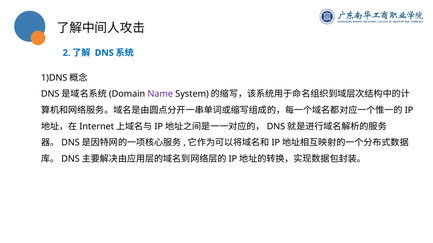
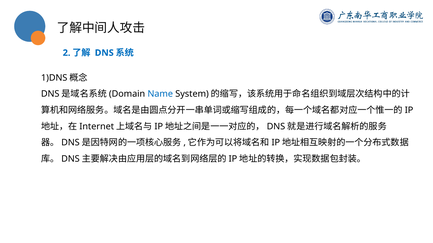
Name colour: purple -> blue (160, 94)
